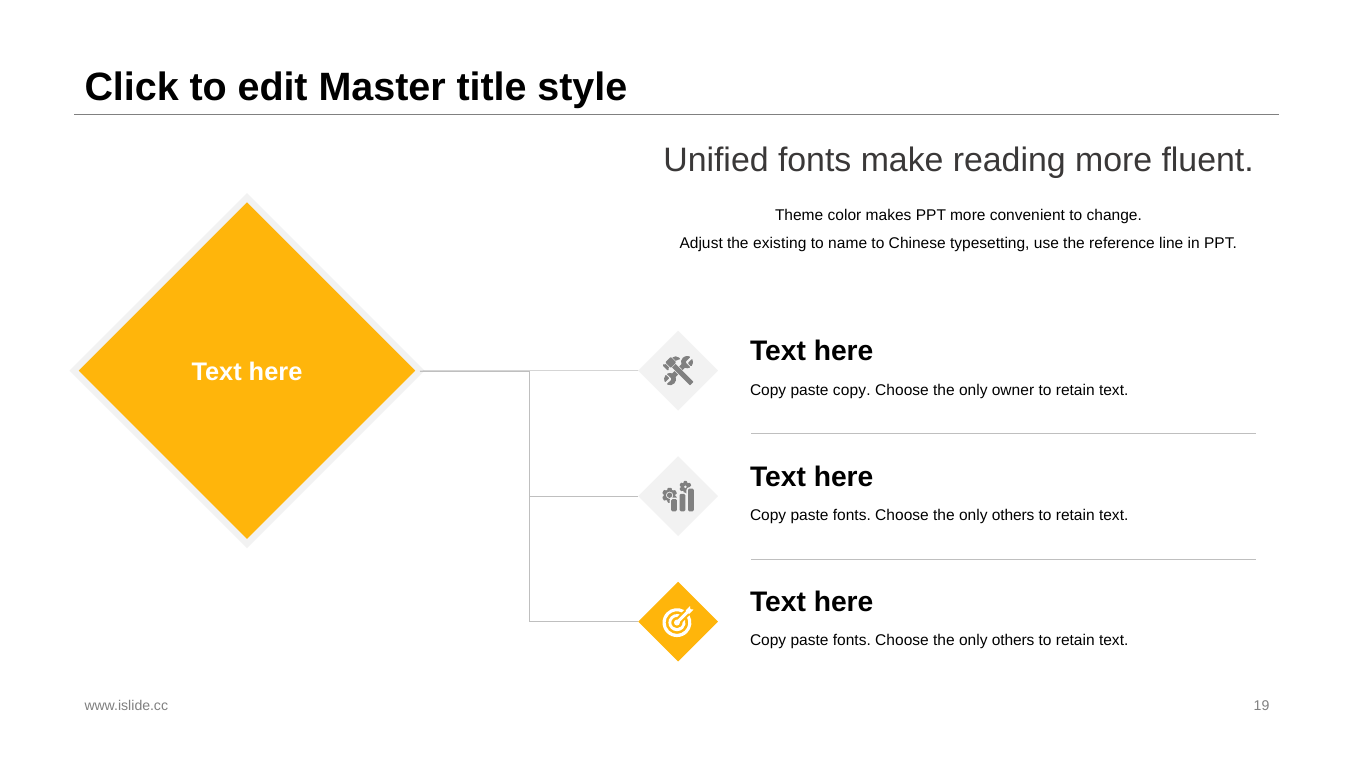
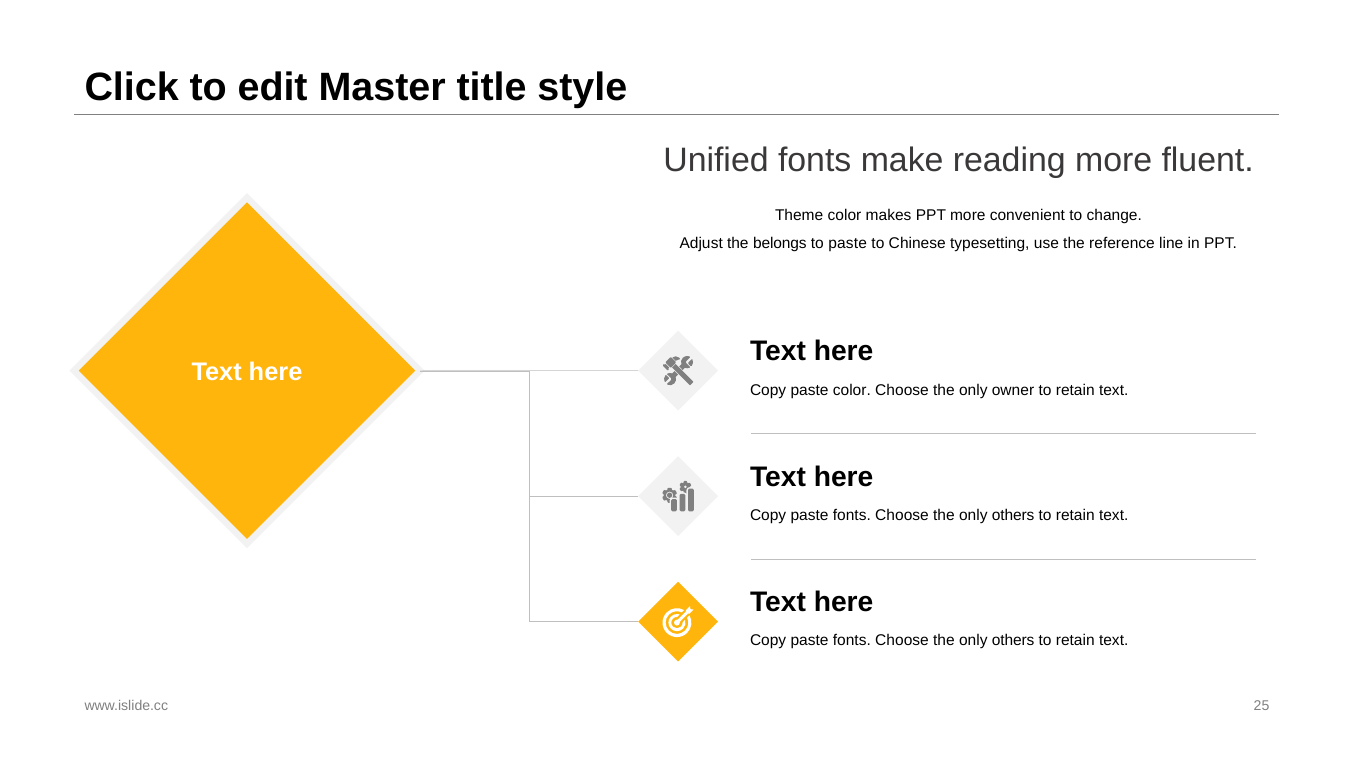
existing: existing -> belongs (780, 243)
to name: name -> paste (848, 243)
paste copy: copy -> color (852, 390)
19: 19 -> 25 (1262, 705)
